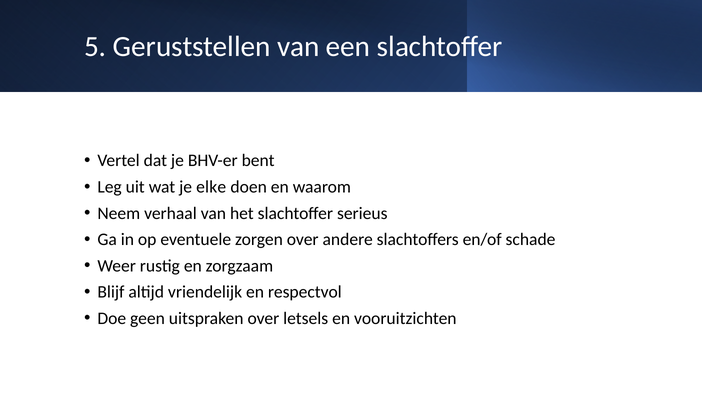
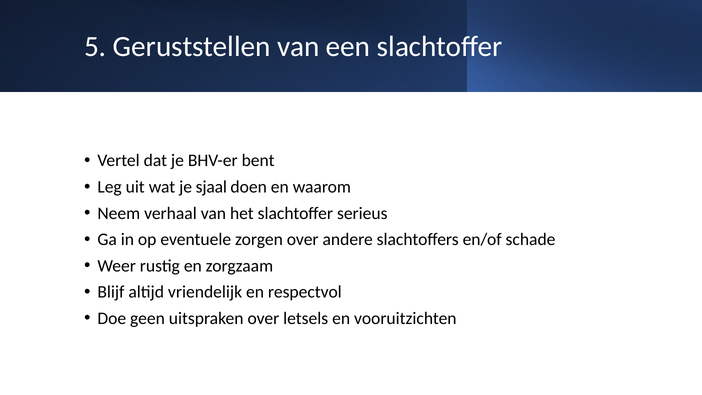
elke: elke -> sjaal (211, 187)
